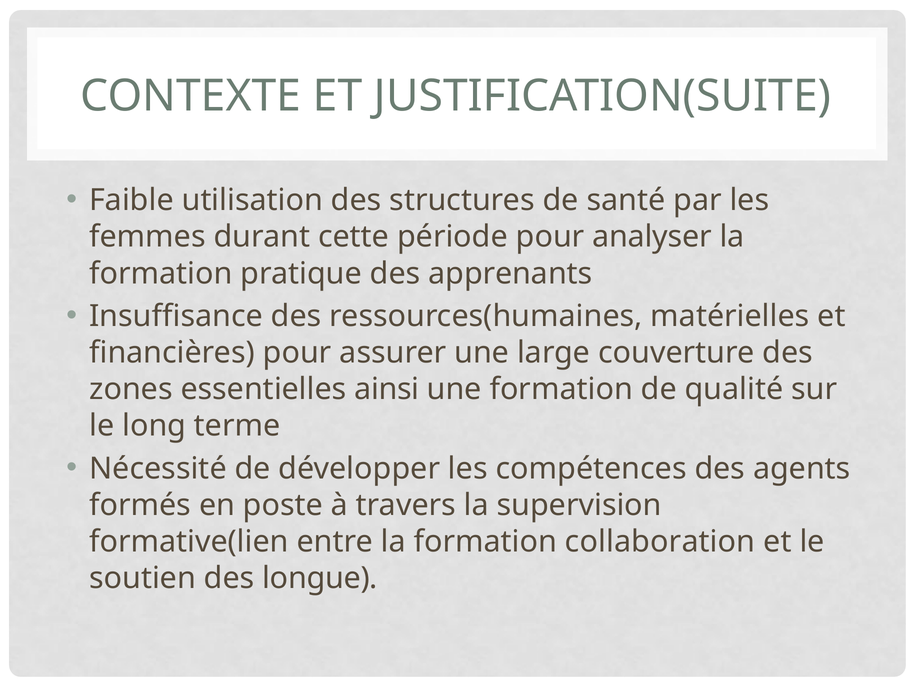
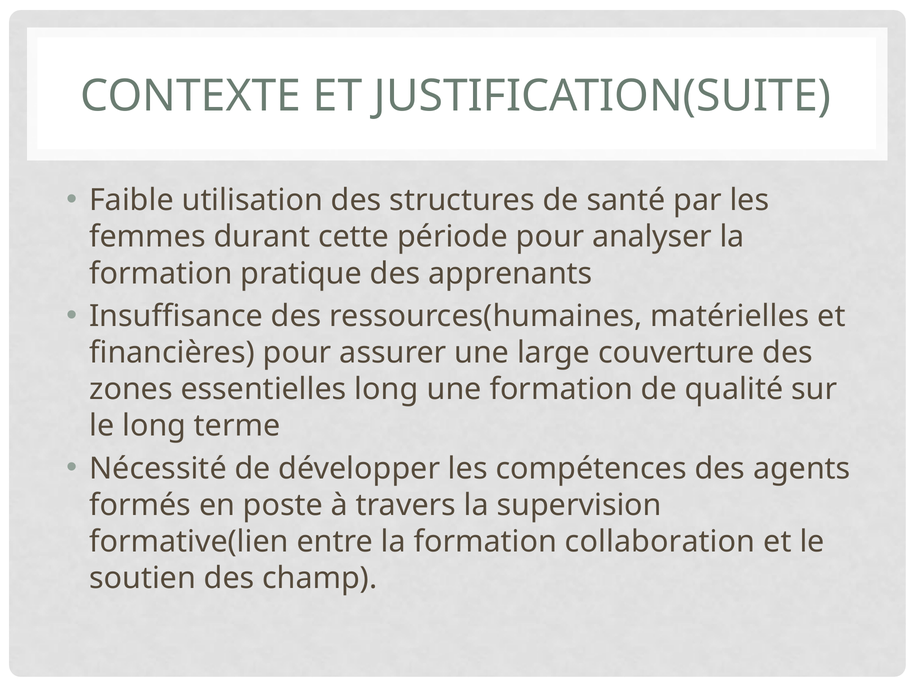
essentielles ainsi: ainsi -> long (387, 389)
longue: longue -> champ (320, 579)
